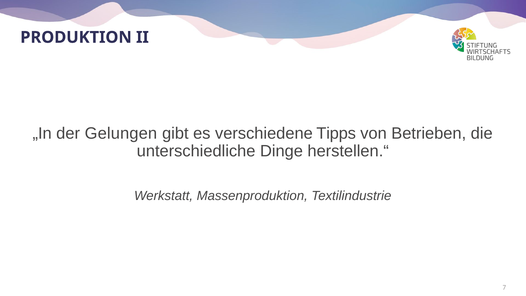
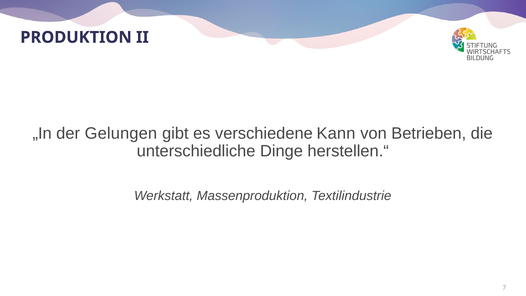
Tipps: Tipps -> Kann (336, 133)
